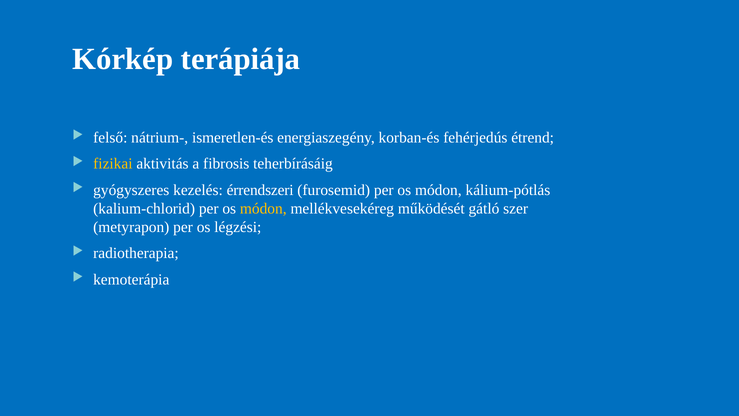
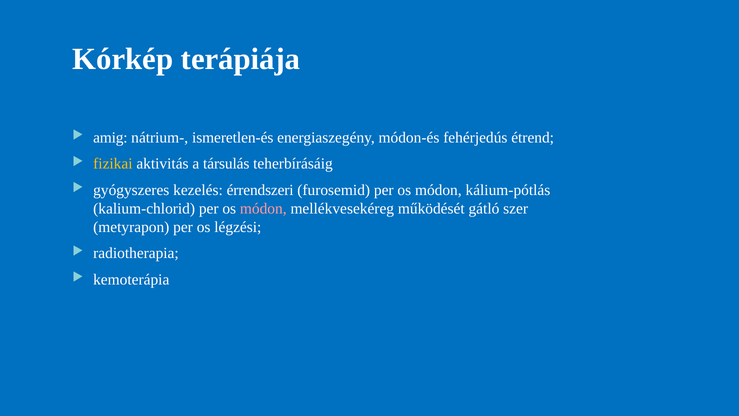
felső: felső -> amig (110, 138)
korban-és: korban-és -> módon-és (409, 138)
fibrosis: fibrosis -> társulás (226, 164)
módon colour: yellow -> pink (263, 208)
